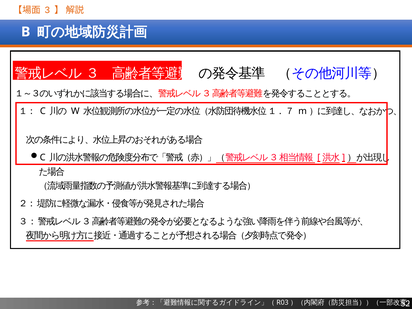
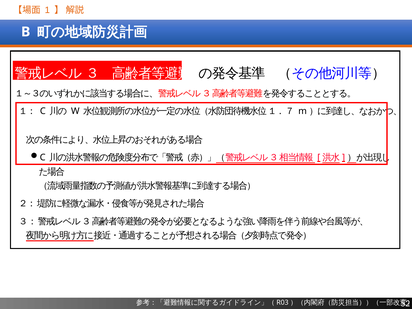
3: 3 -> 1 (47, 10)
